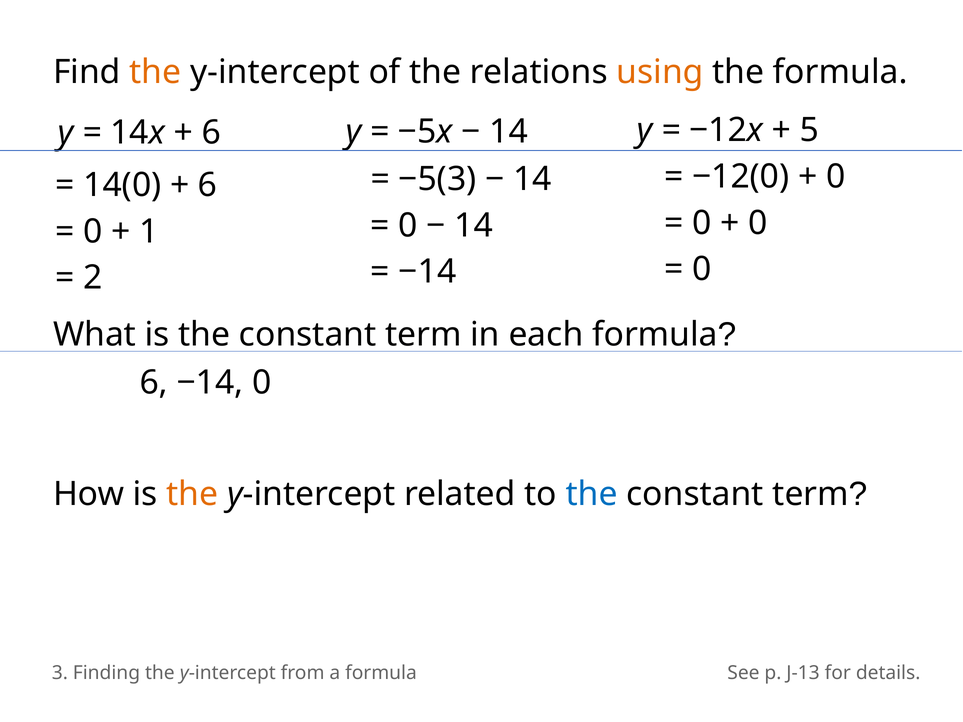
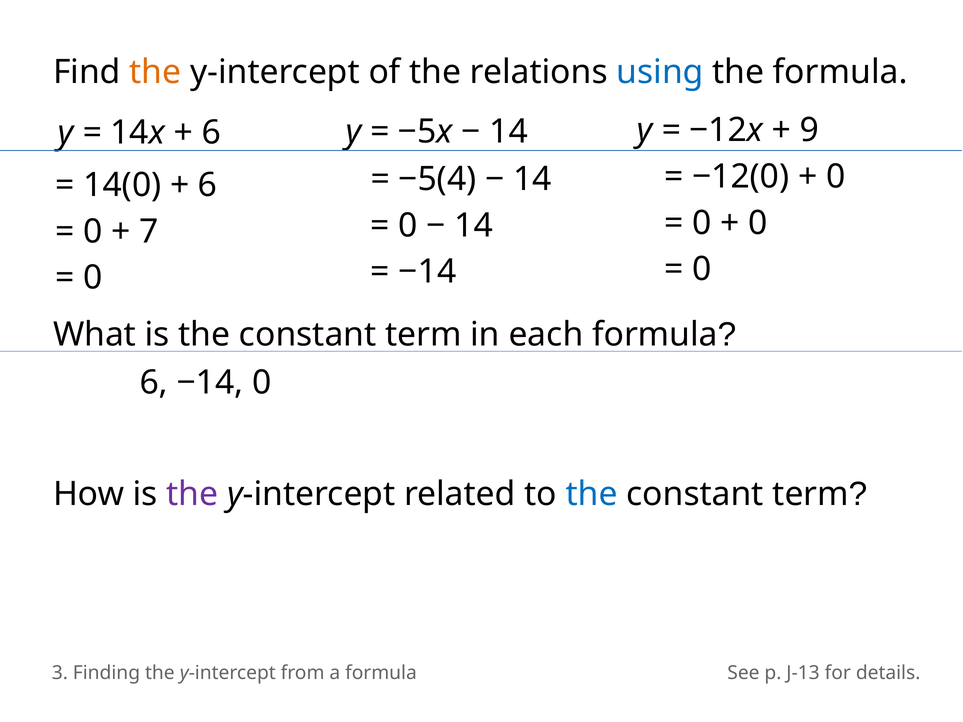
using colour: orange -> blue (660, 72)
5: 5 -> 9 (809, 130)
−5(3: −5(3 -> −5(4 (437, 179)
1: 1 -> 7 (149, 231)
2: 2 -> 0 (93, 278)
the colour: orange -> purple (192, 494)
